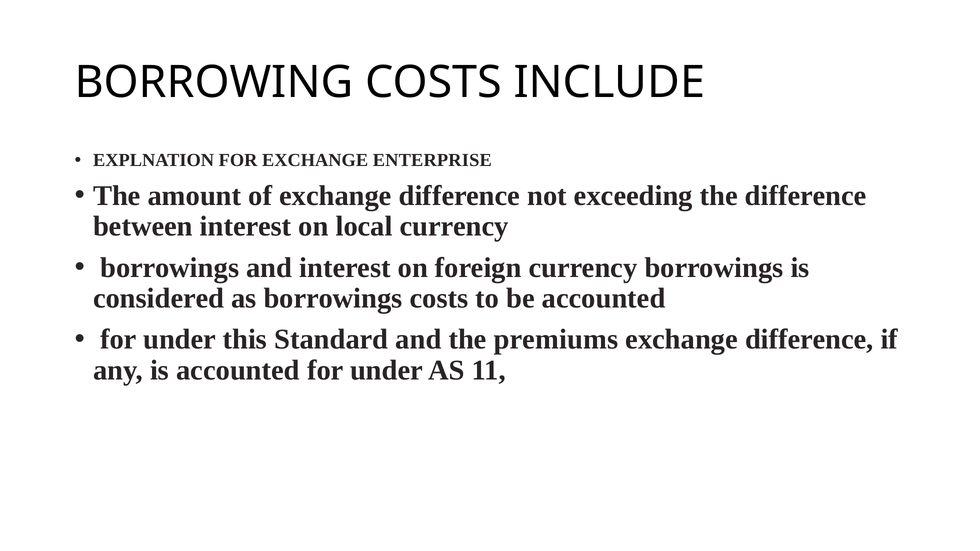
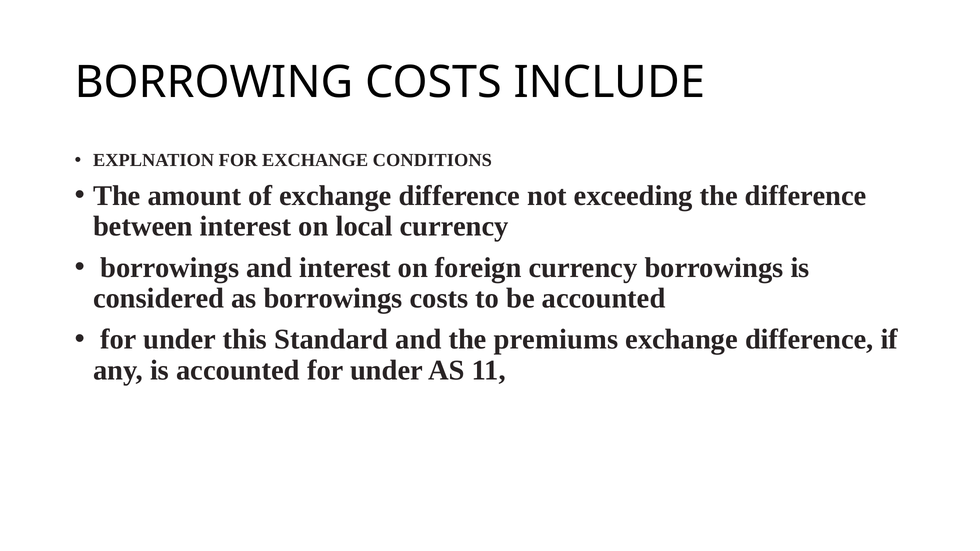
ENTERPRISE: ENTERPRISE -> CONDITIONS (432, 160)
